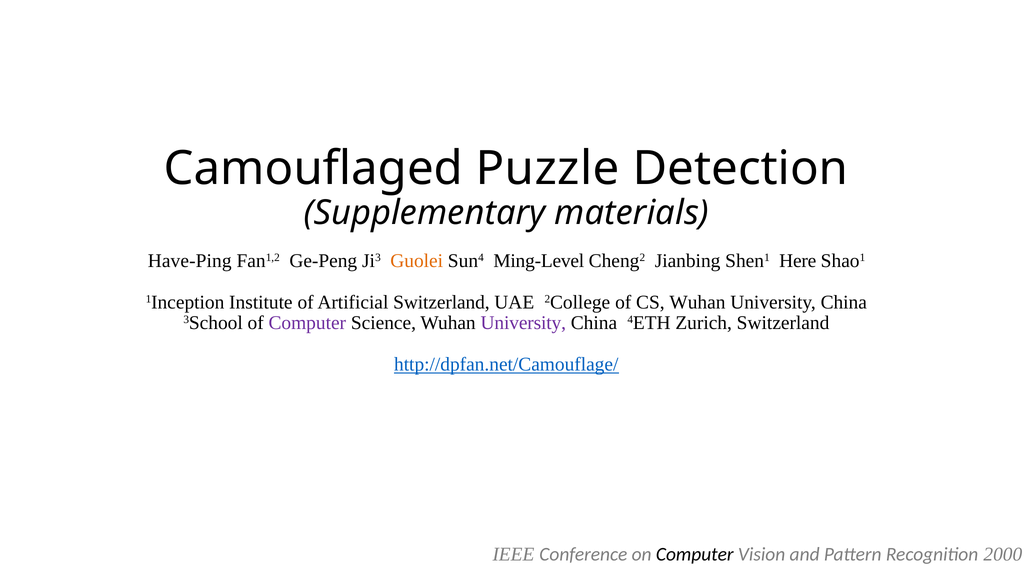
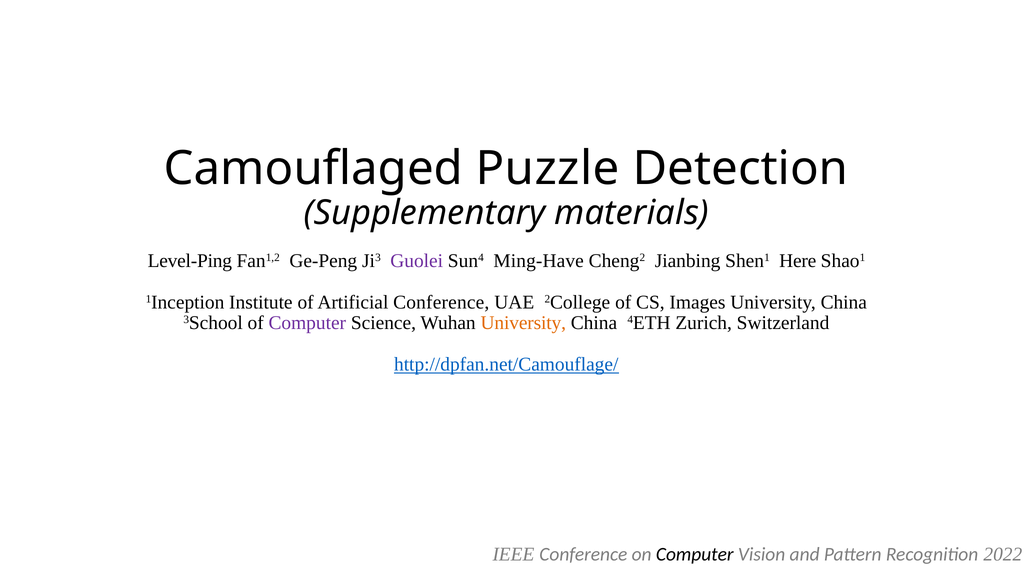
Have-Ping: Have-Ping -> Level-Ping (190, 261)
Guolei colour: orange -> purple (417, 261)
Ming-Level: Ming-Level -> Ming-Have (539, 261)
Artificial Switzerland: Switzerland -> Conference (441, 302)
CS Wuhan: Wuhan -> Images (697, 302)
University colour: purple -> orange (523, 323)
2000: 2000 -> 2022 (1003, 555)
